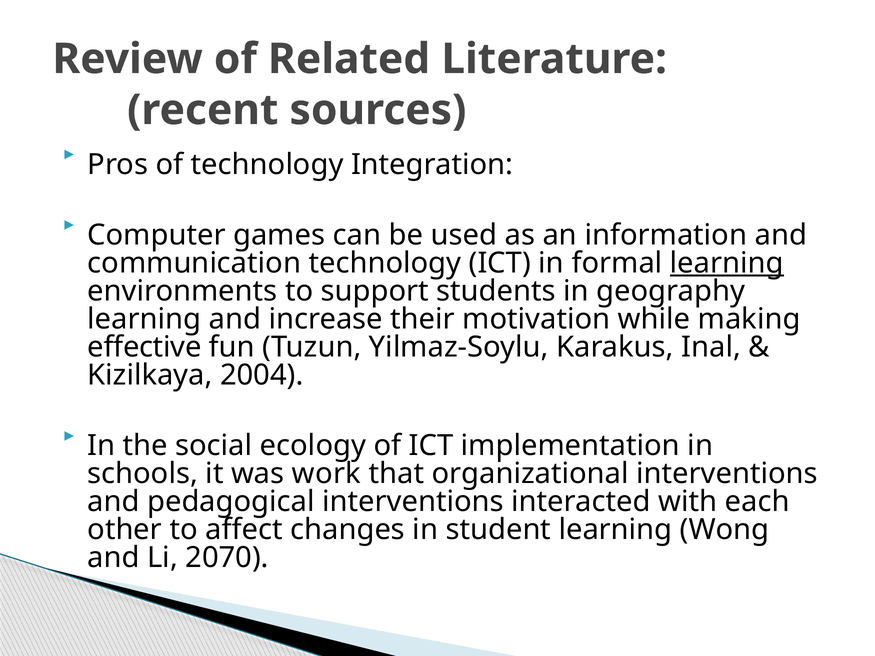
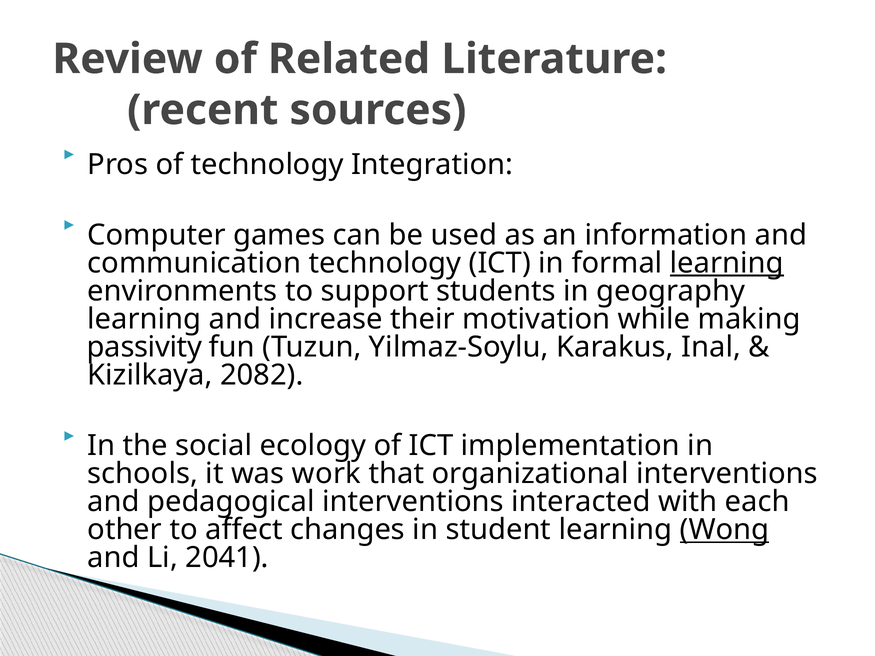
effective: effective -> passivity (144, 347)
2004: 2004 -> 2082 (262, 375)
Wong underline: none -> present (724, 530)
2070: 2070 -> 2041 (227, 558)
